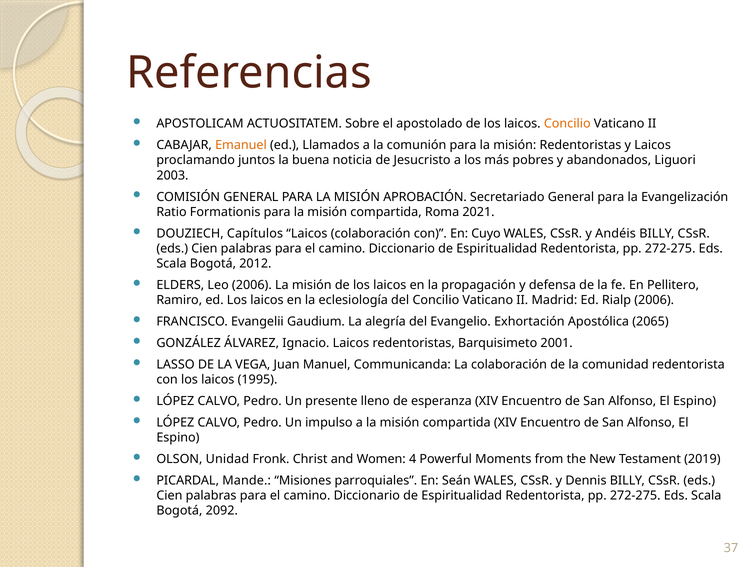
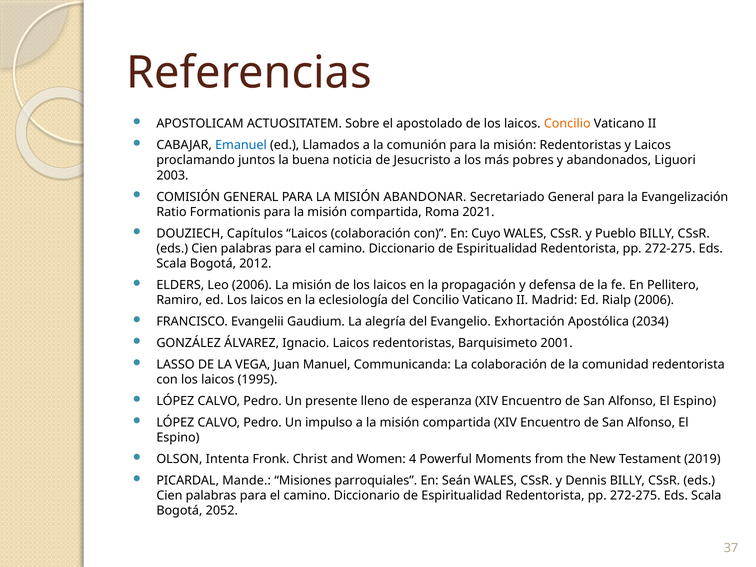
Emanuel colour: orange -> blue (241, 145)
APROBACIÓN: APROBACIÓN -> ABANDONAR (425, 197)
Andéis: Andéis -> Pueblo (616, 233)
2065: 2065 -> 2034 (650, 322)
Unidad: Unidad -> Intenta (227, 459)
2092: 2092 -> 2052 (222, 511)
